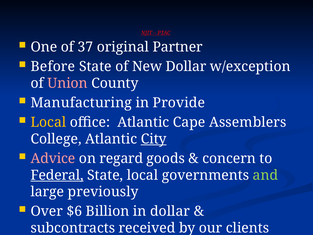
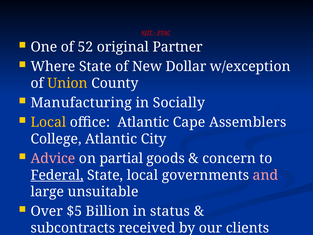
37: 37 -> 52 (85, 47)
Before: Before -> Where (53, 66)
Union colour: pink -> yellow (68, 83)
Provide: Provide -> Socially (179, 103)
City underline: present -> none (154, 139)
regard: regard -> partial (121, 158)
and colour: light green -> pink (265, 175)
previously: previously -> unsuitable (103, 192)
$6: $6 -> $5 (74, 211)
in dollar: dollar -> status (170, 211)
